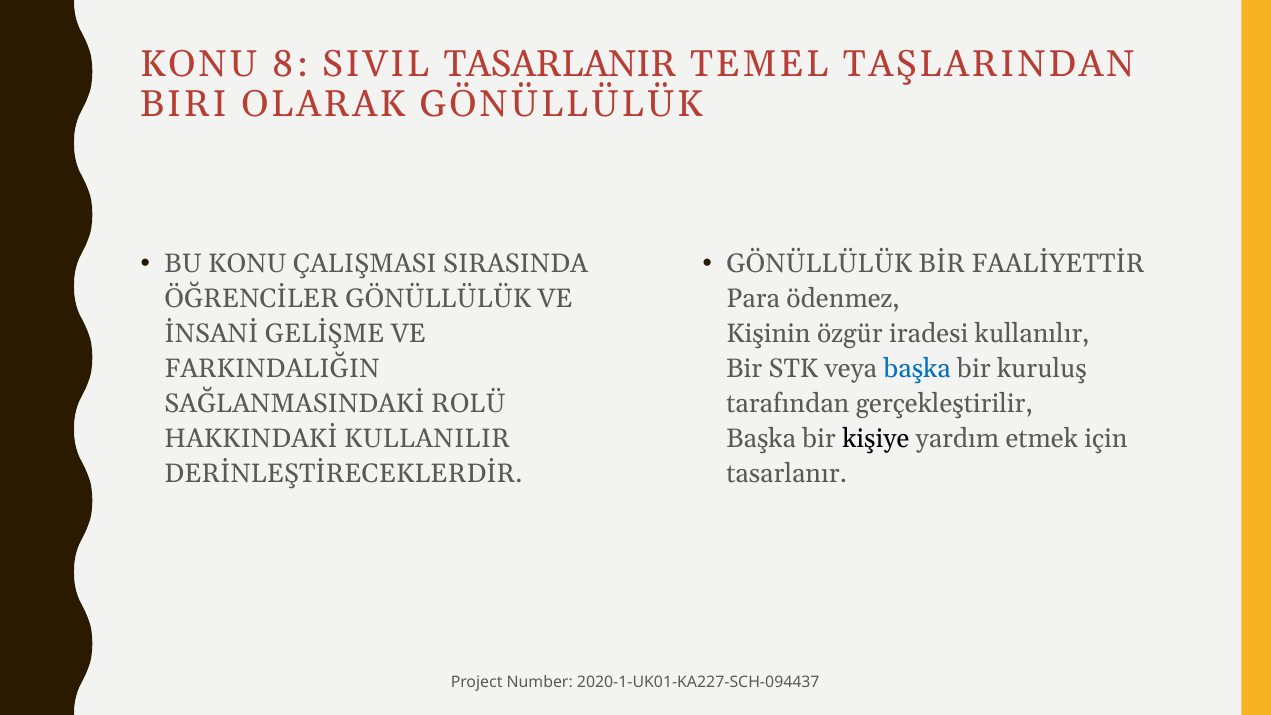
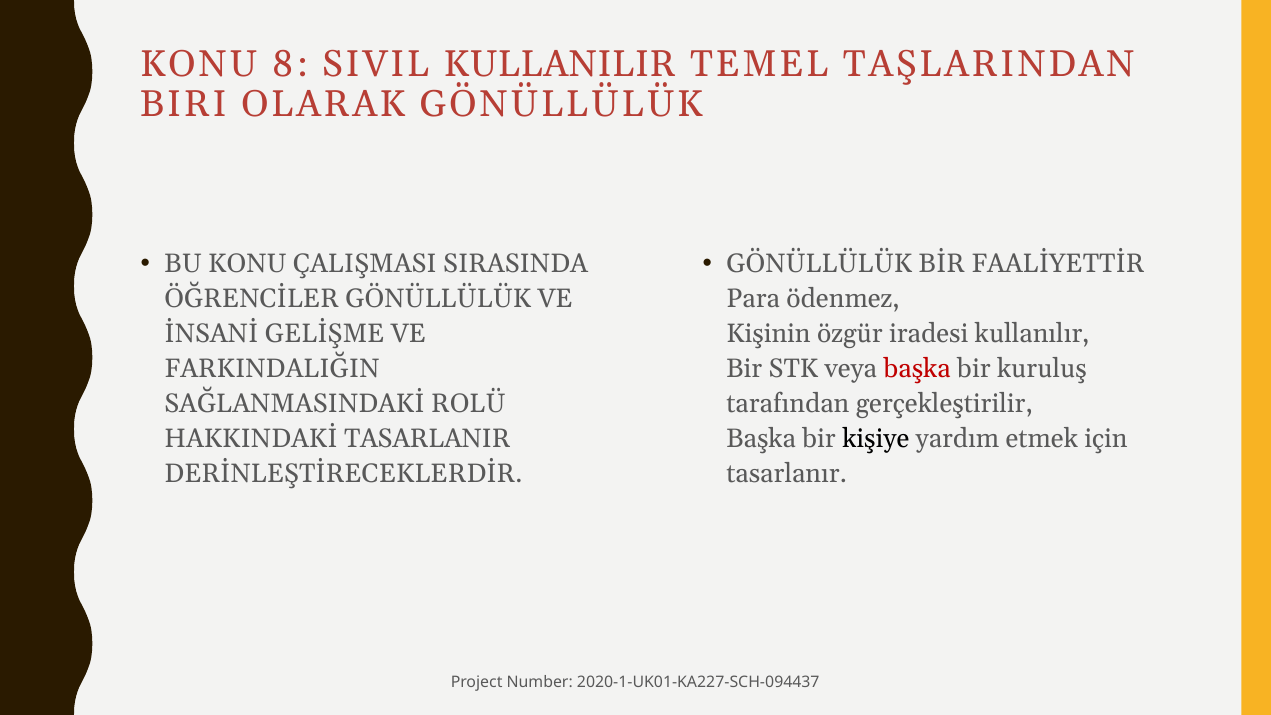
TASARLANIR: TASARLANIR -> KULLANILIR (560, 64)
başka colour: blue -> red (917, 369)
KULLANILIR: KULLANILIR -> TASARLANIR (427, 439)
